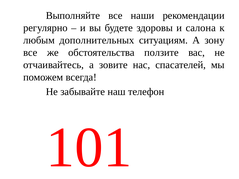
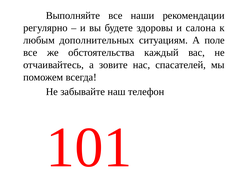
зону: зону -> поле (215, 40)
ползите: ползите -> каждый (161, 53)
